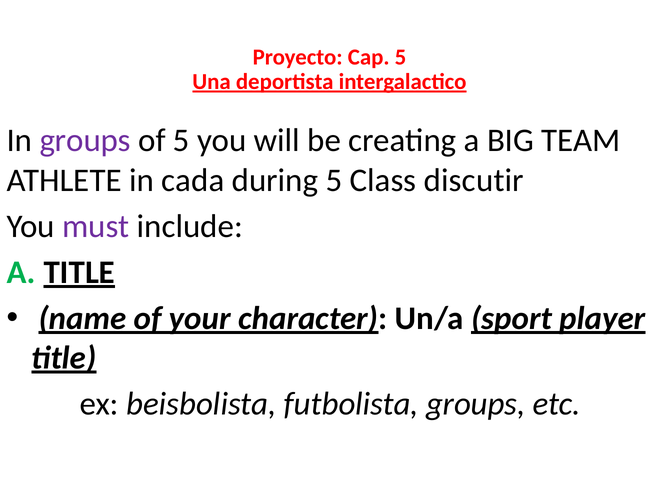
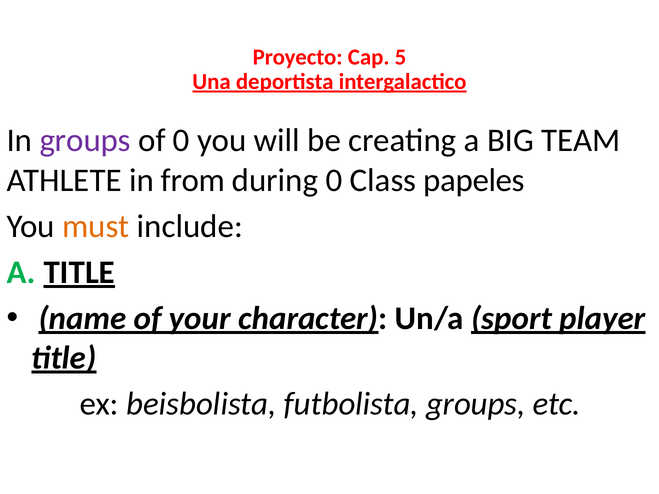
of 5: 5 -> 0 (181, 141)
cada: cada -> from (193, 180)
during 5: 5 -> 0 (334, 180)
discutir: discutir -> papeles (474, 180)
must colour: purple -> orange (96, 226)
